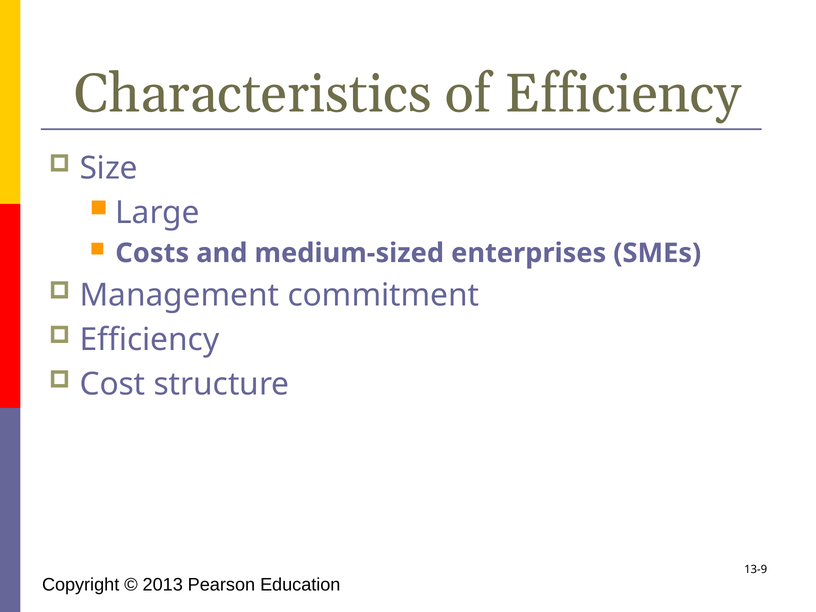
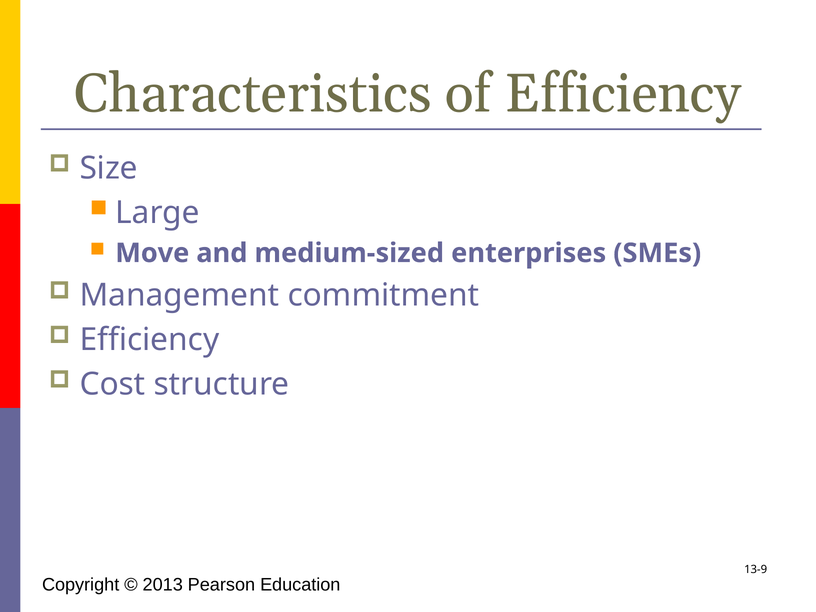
Costs: Costs -> Move (152, 253)
